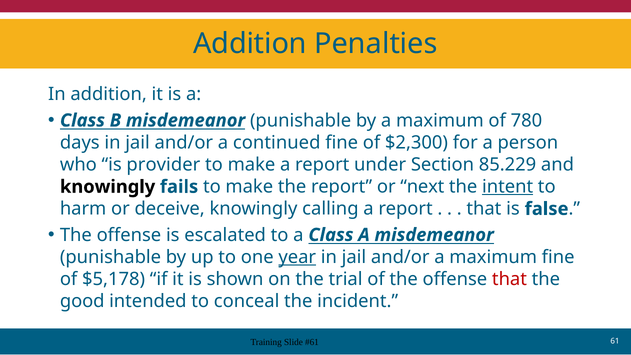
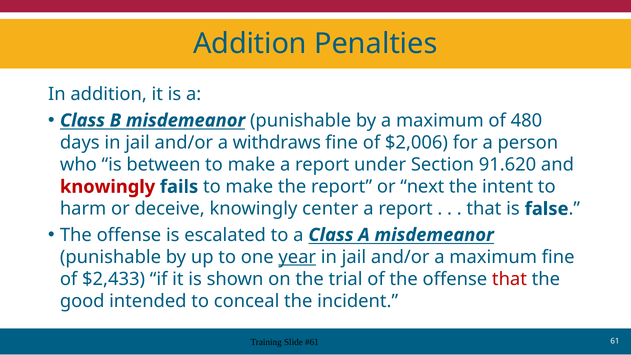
780: 780 -> 480 (526, 120)
continued: continued -> withdraws (277, 143)
$2,300: $2,300 -> $2,006 (416, 143)
provider: provider -> between (163, 165)
85.229: 85.229 -> 91.620 (508, 165)
knowingly colour: black -> red (108, 187)
intent underline: present -> none (508, 187)
calling: calling -> center (330, 209)
$5,178: $5,178 -> $2,433 (114, 279)
